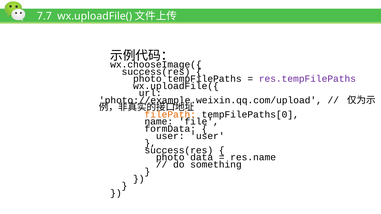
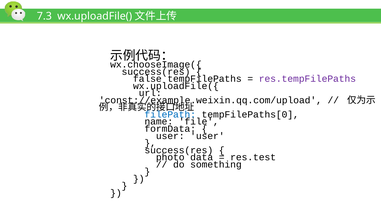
7.7: 7.7 -> 7.3 (44, 16)
photo: photo -> false (147, 79)
photo://example.weixin.qq.com/upload: photo://example.weixin.qq.com/upload -> const://example.weixin.qq.com/upload (210, 100)
filePath colour: orange -> blue (170, 115)
res.name: res.name -> res.test (253, 157)
